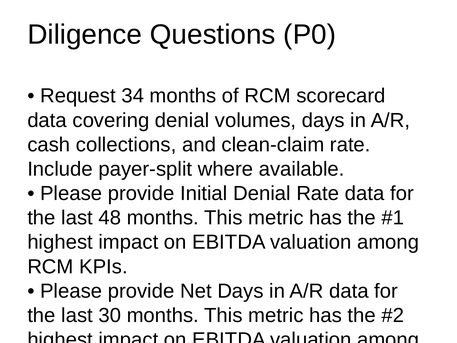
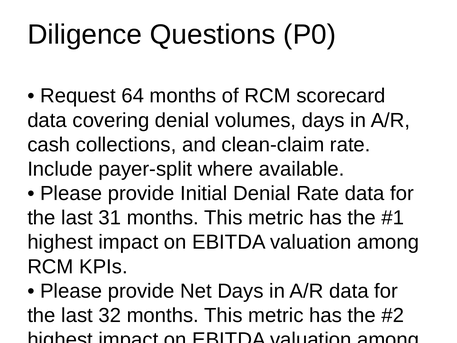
34: 34 -> 64 (133, 96)
48: 48 -> 31 (110, 218)
30: 30 -> 32 (110, 315)
